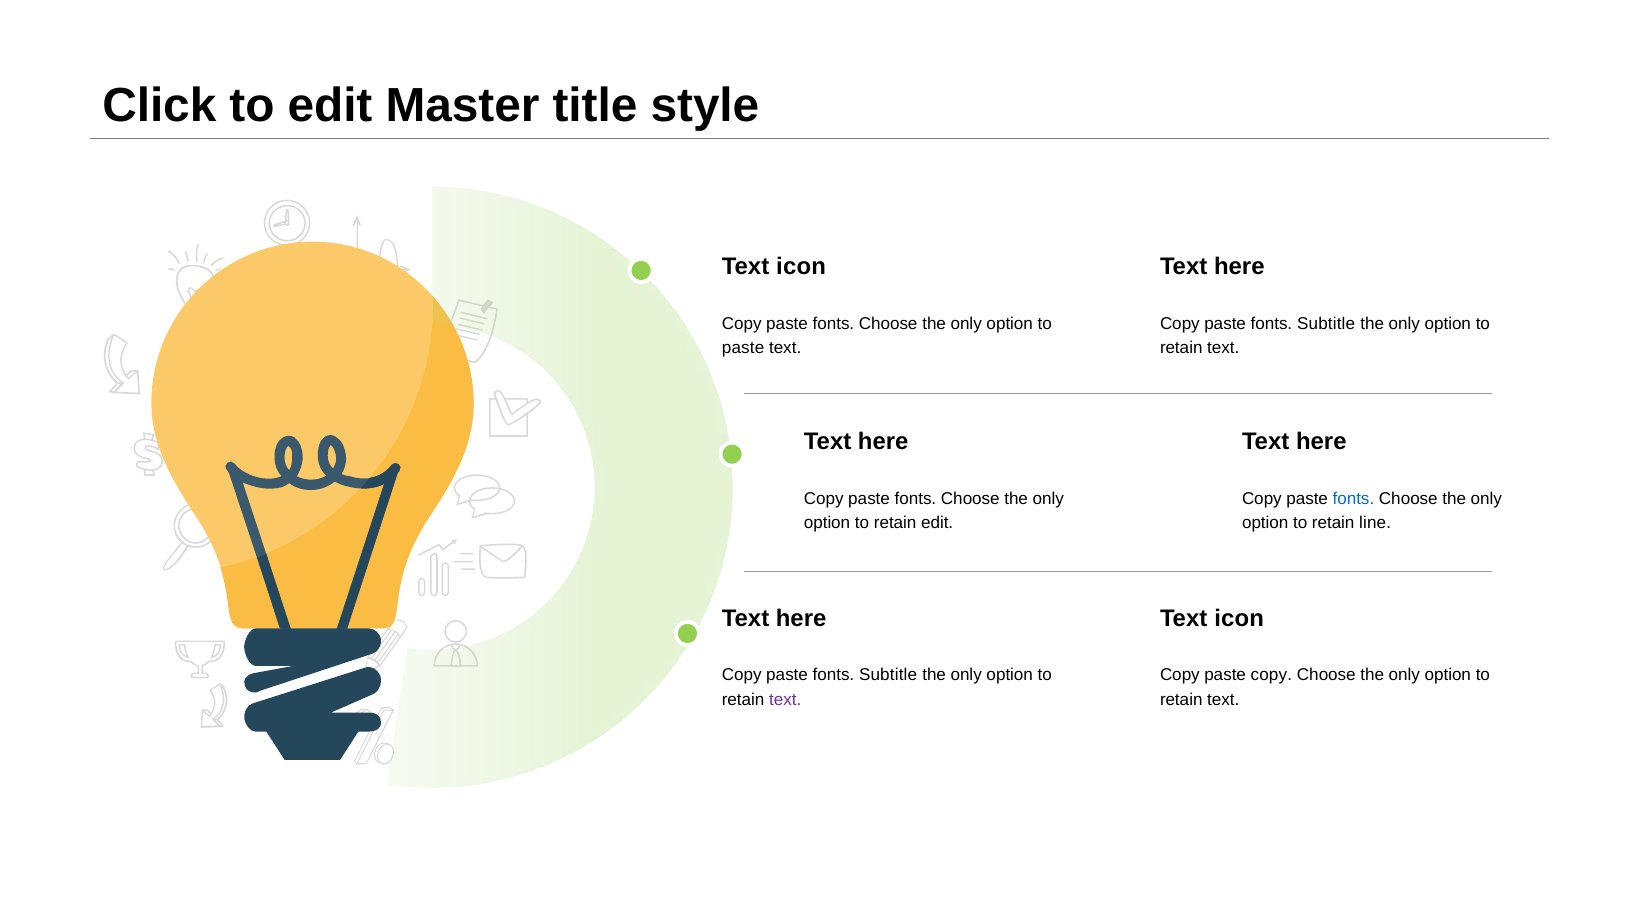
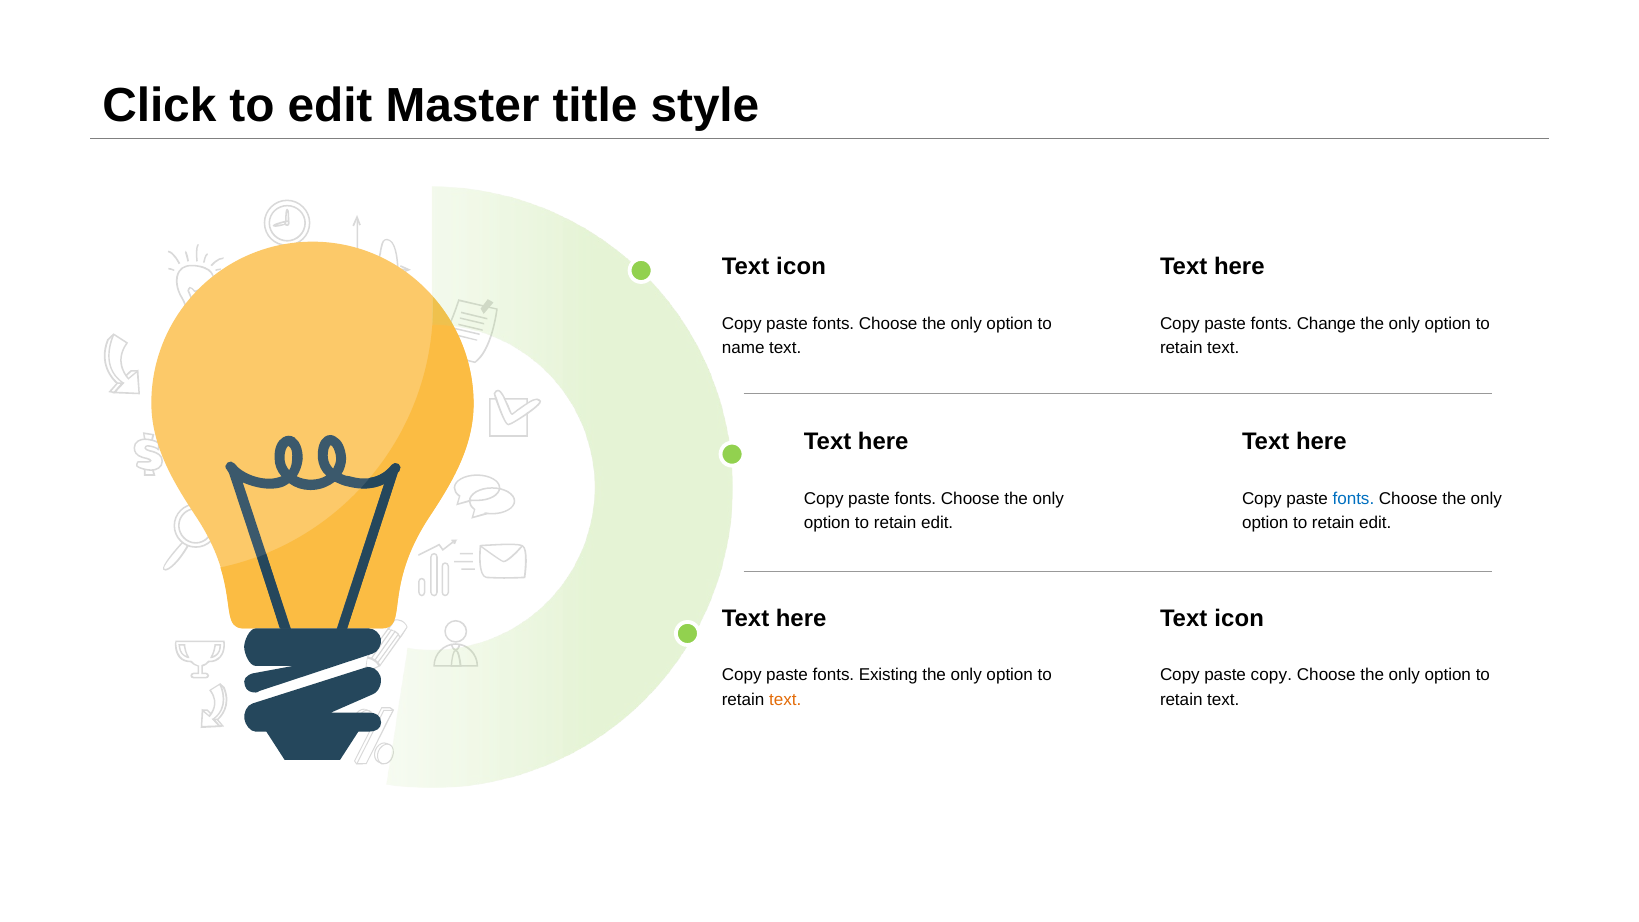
Subtitle: Subtitle -> Change (1326, 323)
paste: paste -> name (743, 348)
line: line -> edit (1375, 523)
Subtitle: Subtitle -> Existing (888, 675)
text colour: purple -> orange (785, 700)
